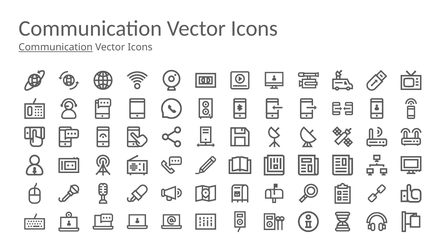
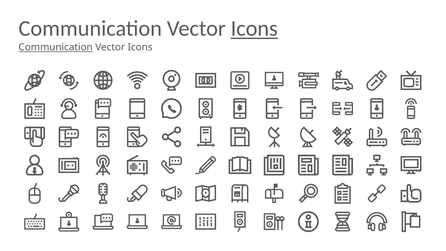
Icons underline: none -> present (254, 29)
